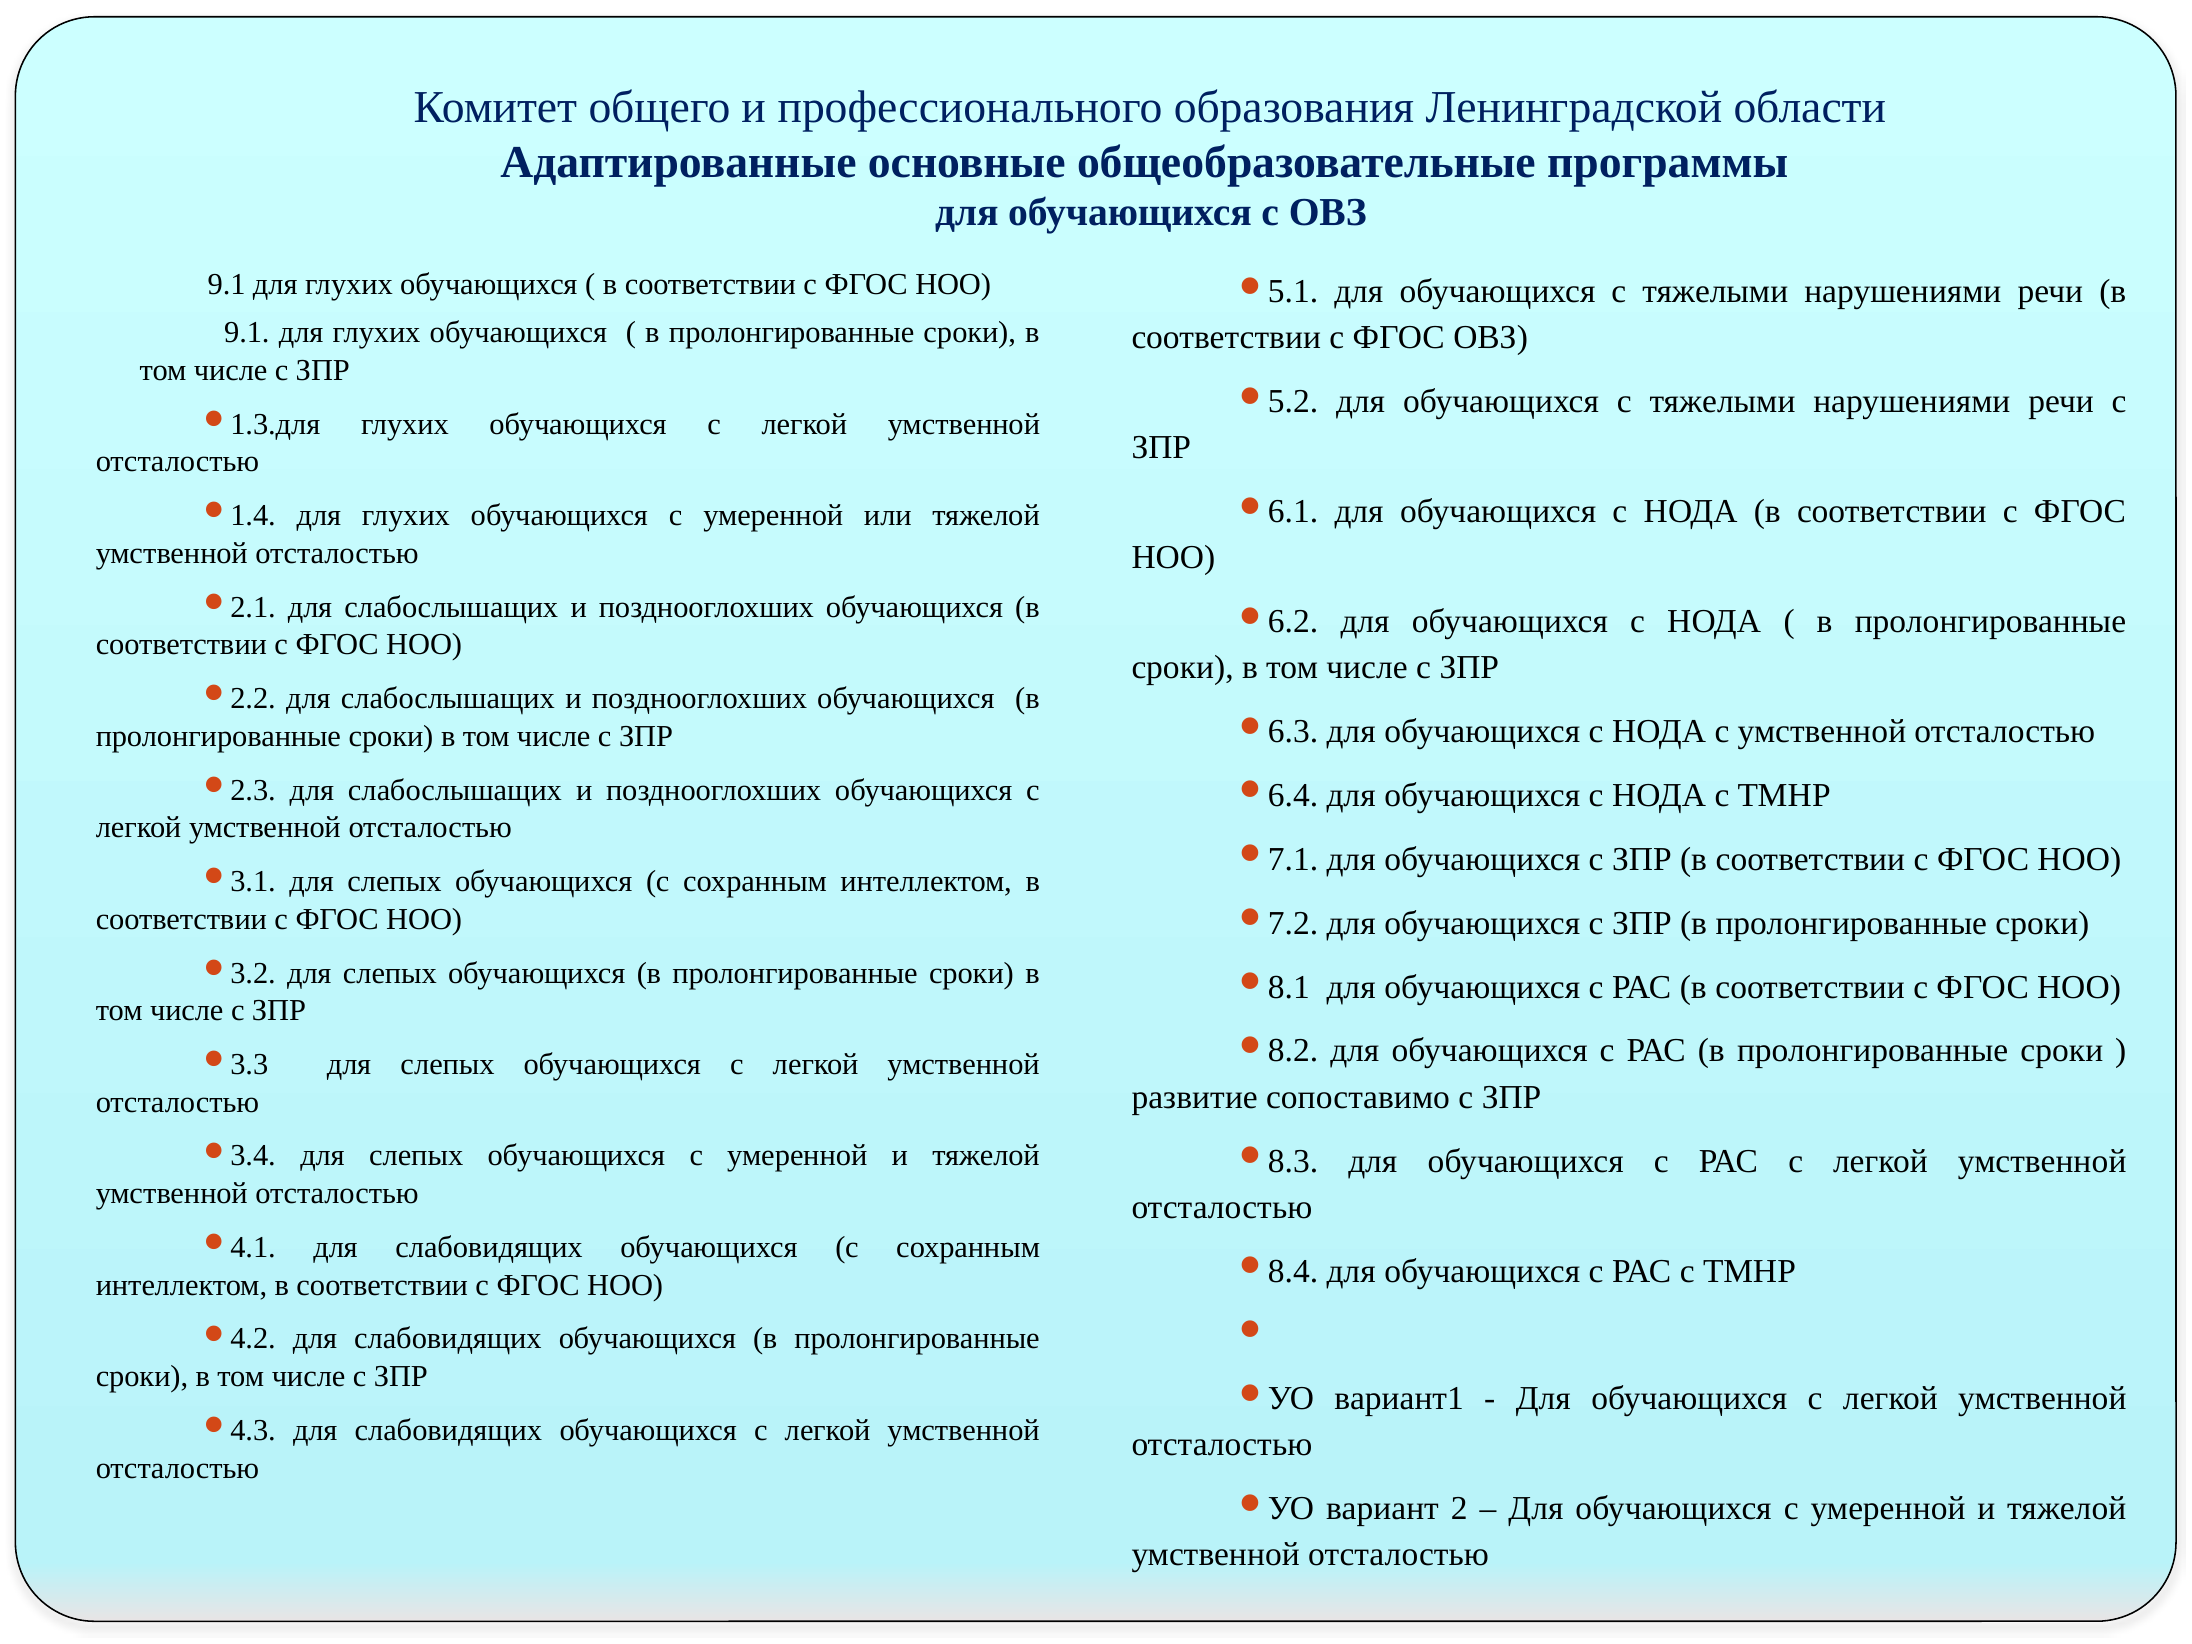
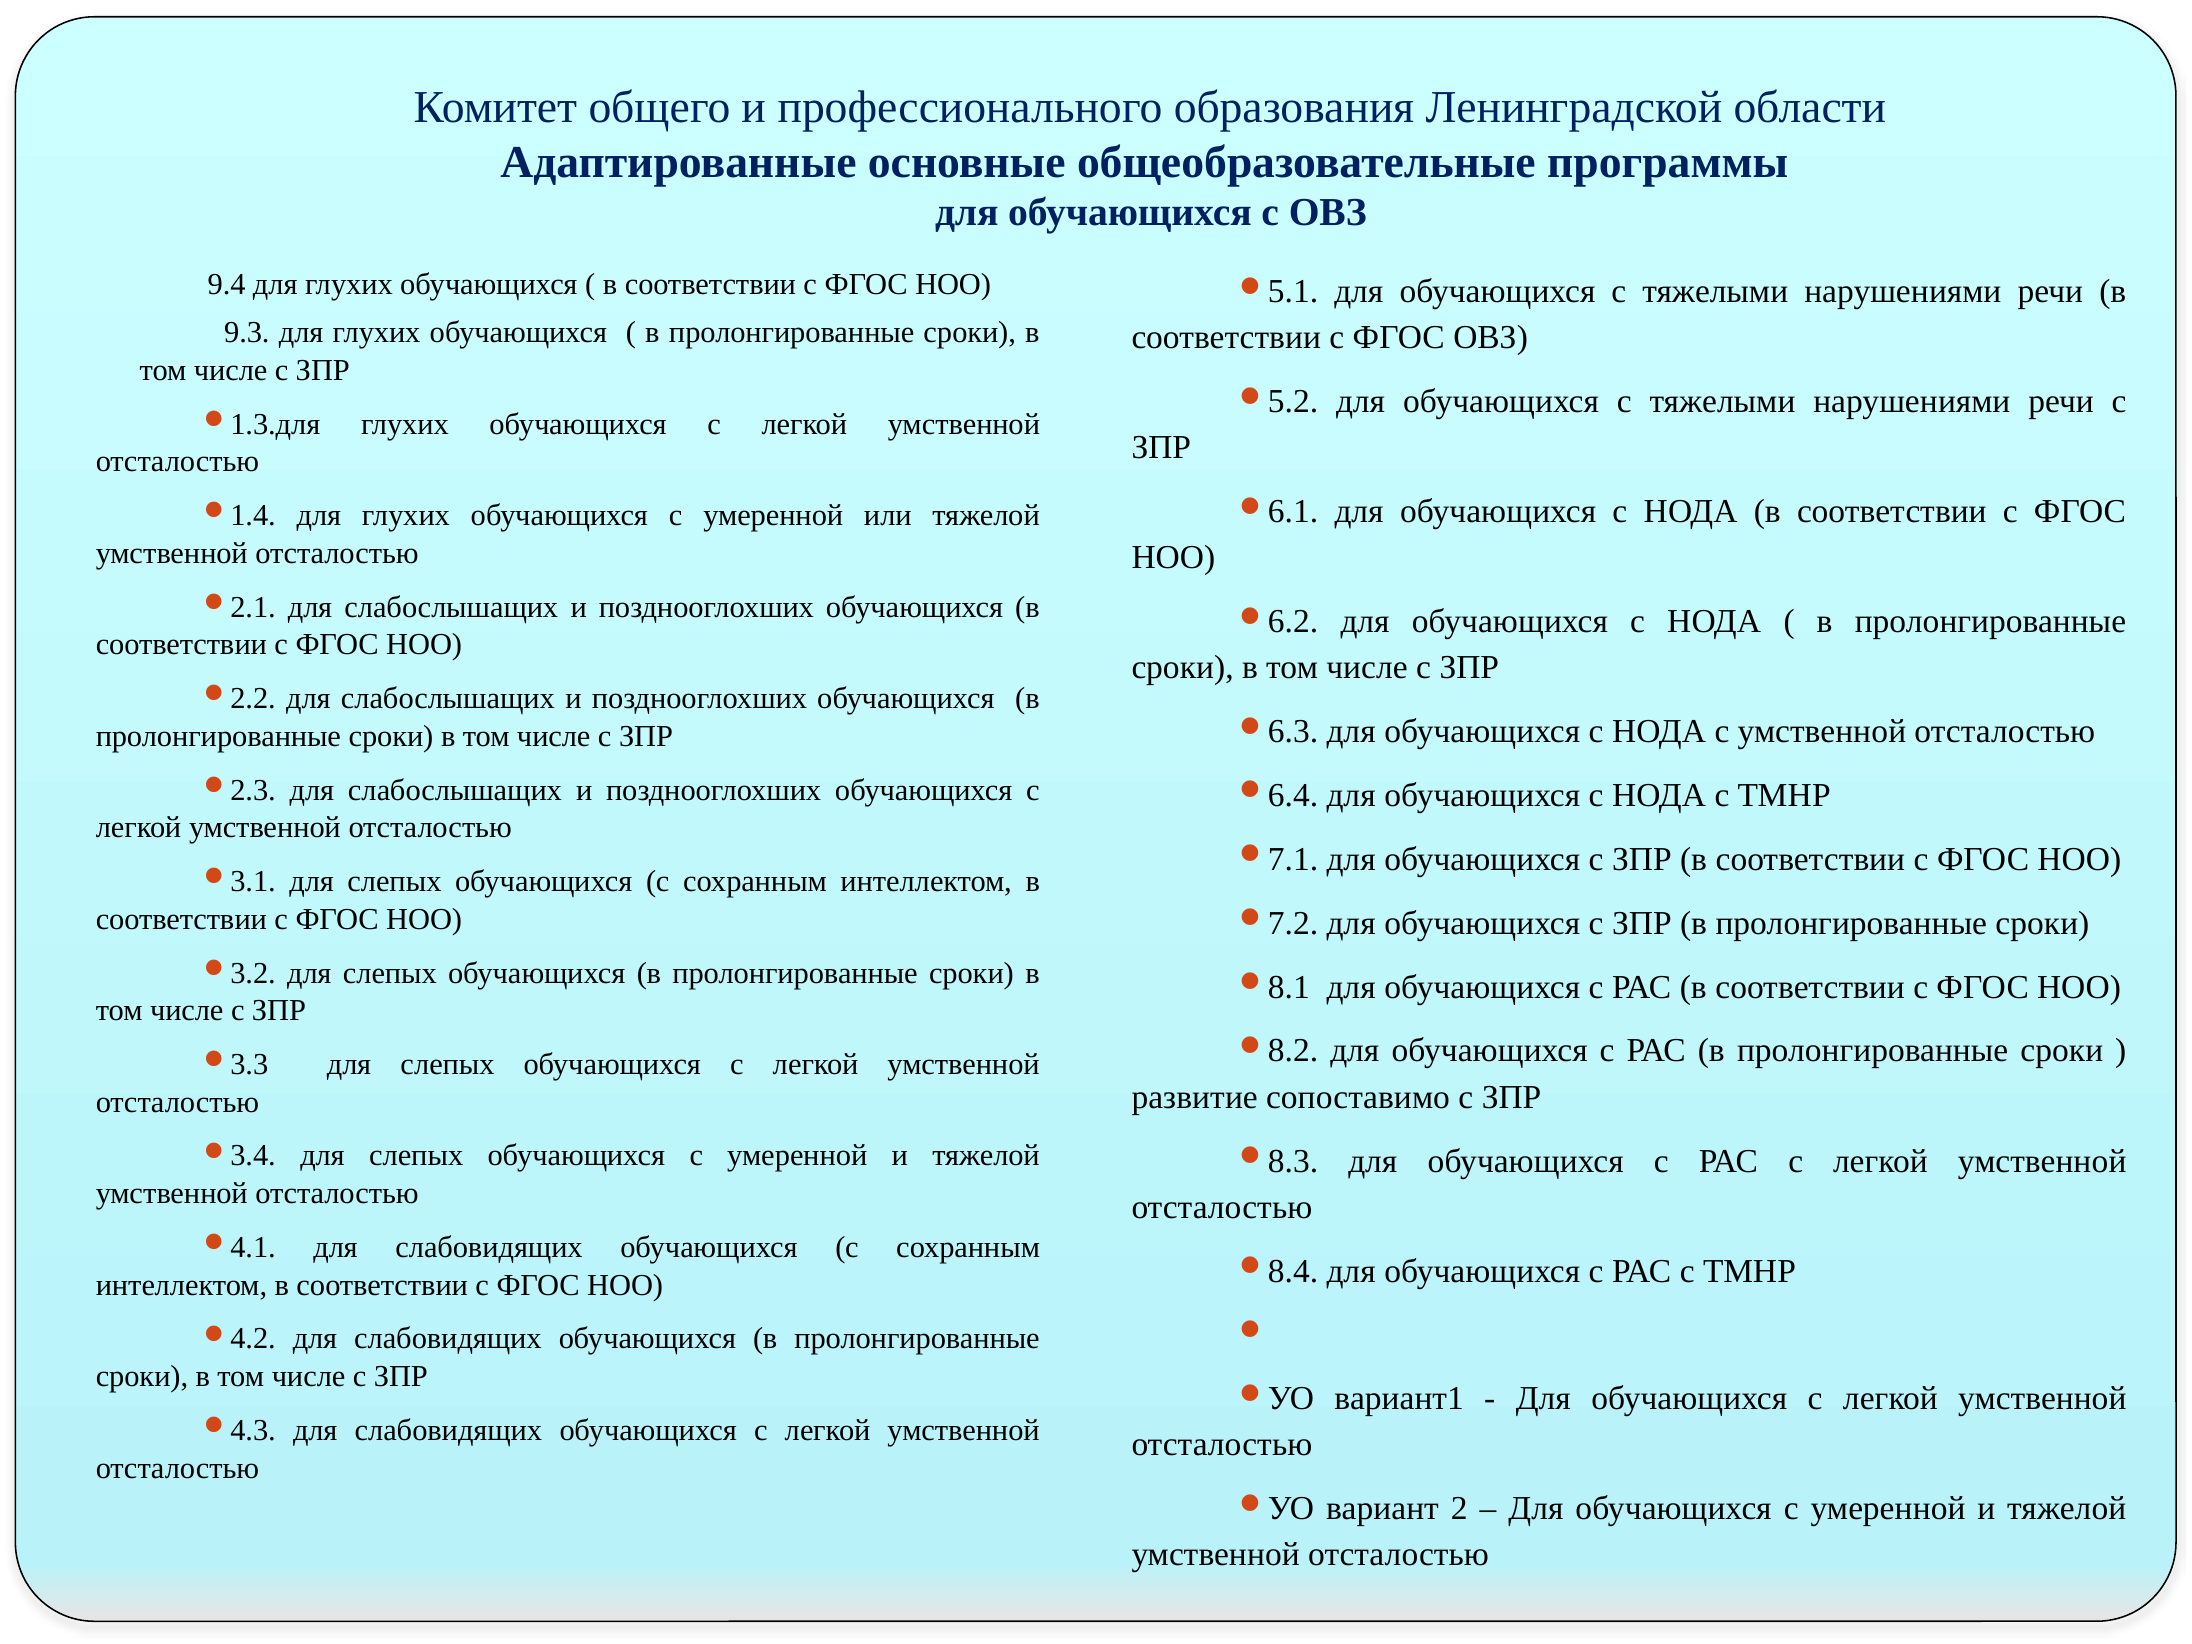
9.1: 9.1 -> 9.4 (227, 285)
9.1: 9.1 -> 9.3 (247, 333)
